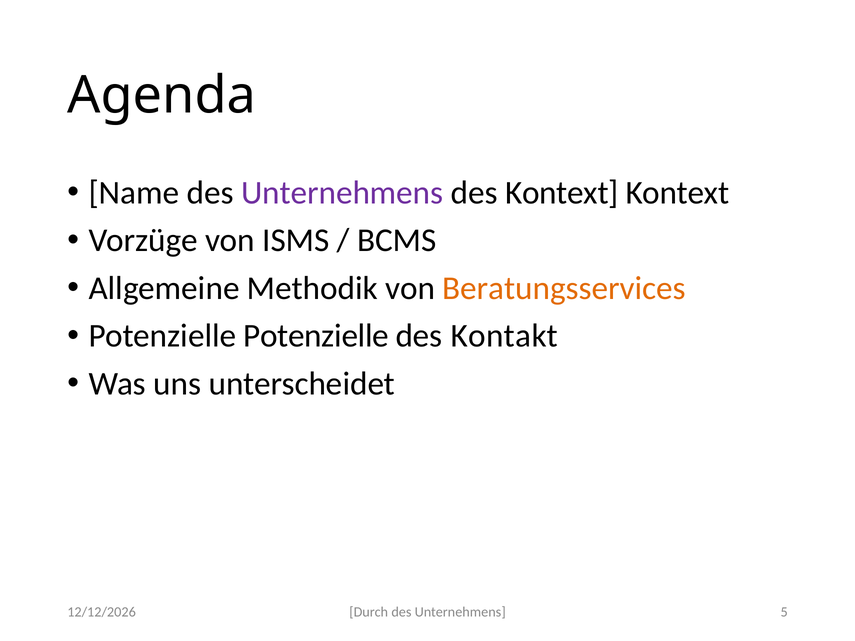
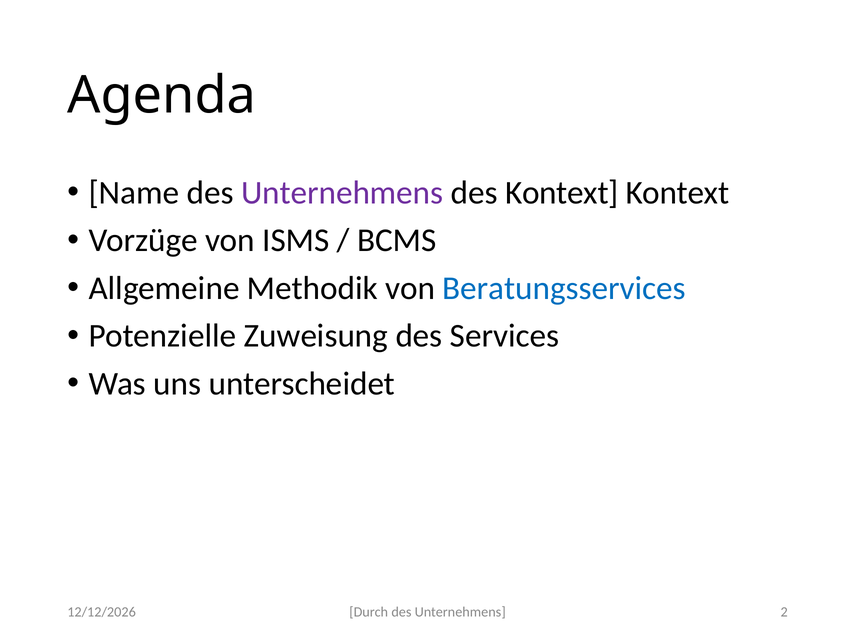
Beratungsservices colour: orange -> blue (564, 288)
Potenzielle Potenzielle: Potenzielle -> Zuweisung (316, 336)
Kontakt: Kontakt -> Services (505, 336)
5: 5 -> 2 (784, 612)
